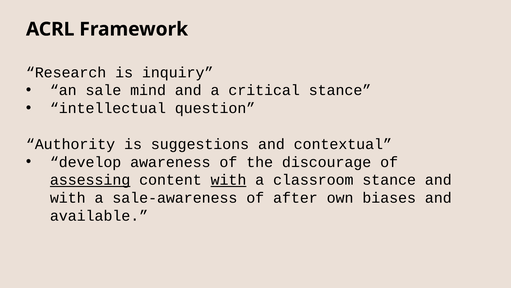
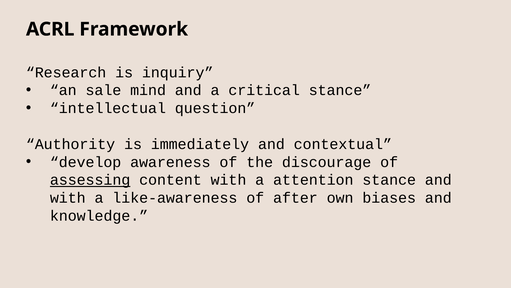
suggestions: suggestions -> immediately (200, 144)
with underline: present -> none (228, 180)
classroom: classroom -> attention (313, 180)
sale-awareness: sale-awareness -> like-awareness (175, 198)
available: available -> knowledge (99, 215)
